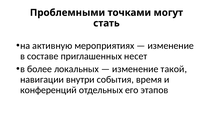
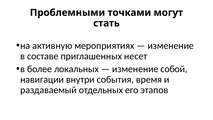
такой: такой -> собой (174, 69)
конференций: конференций -> раздаваемый (48, 90)
